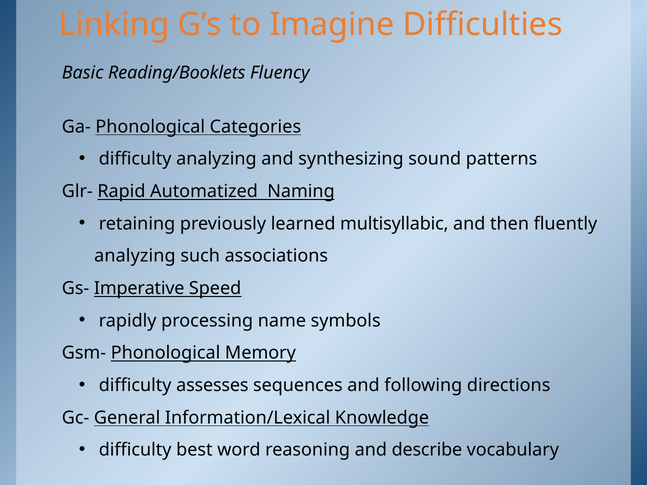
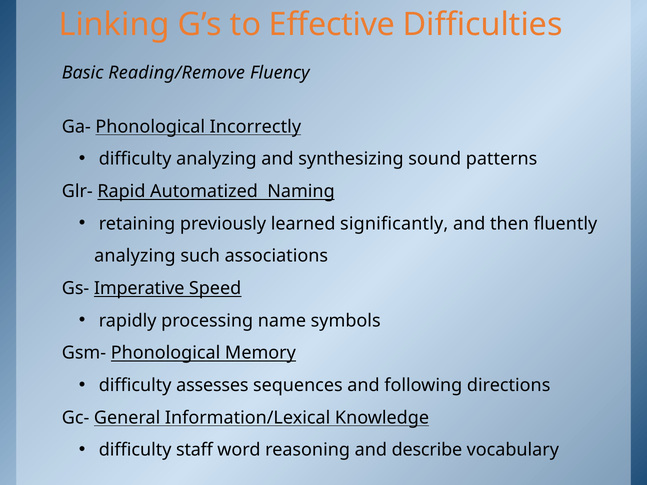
Imagine: Imagine -> Effective (332, 25)
Reading/Booklets: Reading/Booklets -> Reading/Remove (177, 73)
Categories: Categories -> Incorrectly (255, 127)
multisyllabic: multisyllabic -> significantly (394, 224)
best: best -> staff (195, 450)
